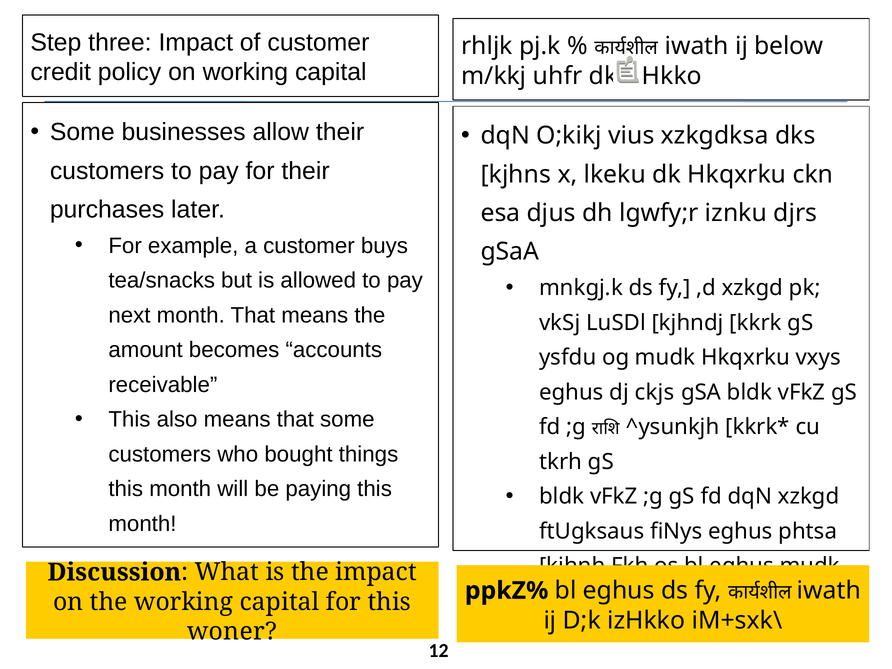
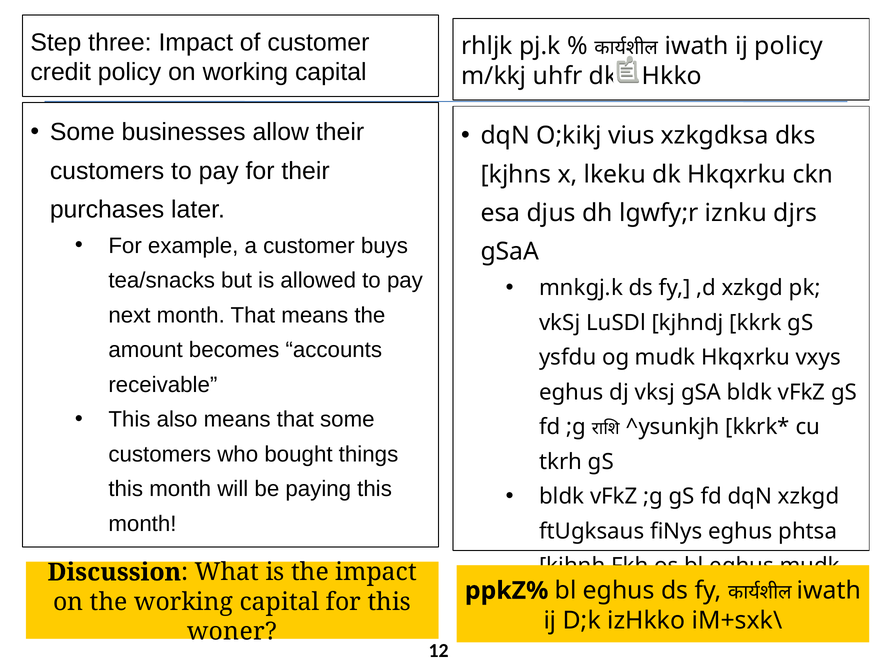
ij below: below -> policy (789, 46)
dj ckjs: ckjs -> vksj (655, 392)
